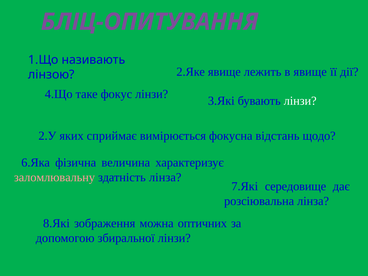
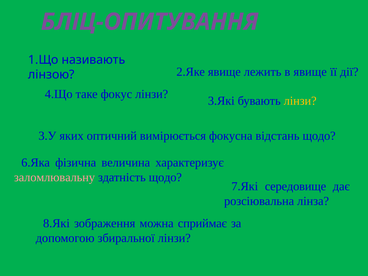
лінзи colour: white -> yellow (300, 101)
2.У: 2.У -> 3.У (47, 136)
сприймає: сприймає -> оптичний (112, 136)
здатність лінза: лінза -> щодо (165, 177)
оптичних: оптичних -> сприймає (202, 223)
